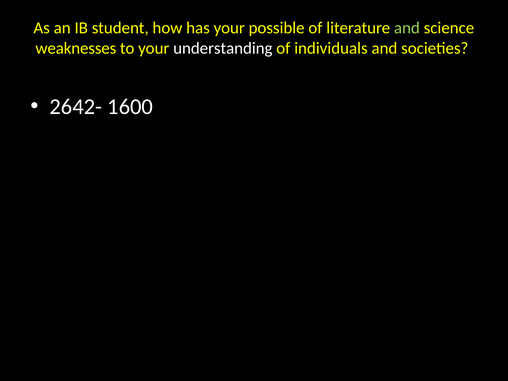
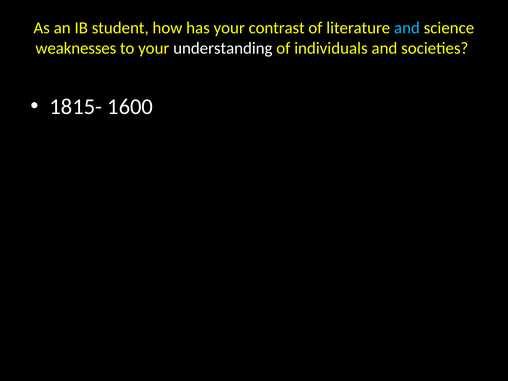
possible: possible -> contrast (277, 28)
and colour: light green -> light blue (407, 28)
2642-: 2642- -> 1815- (76, 107)
